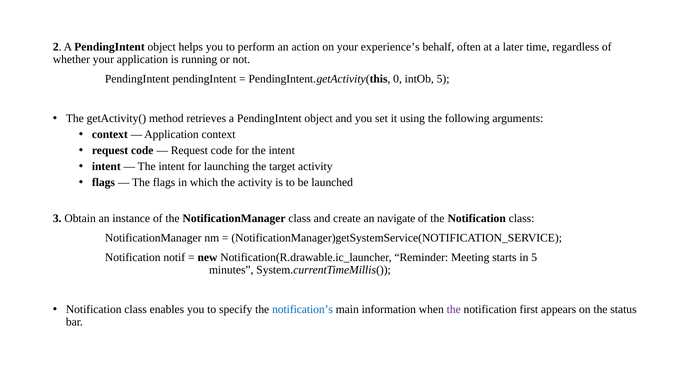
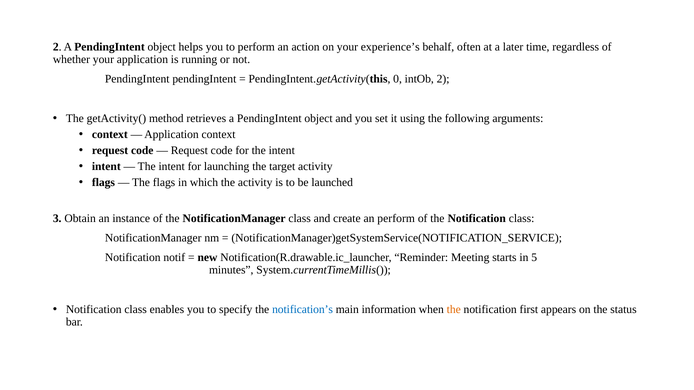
intOb 5: 5 -> 2 (443, 79)
an navigate: navigate -> perform (396, 219)
the colour: purple -> orange (454, 310)
